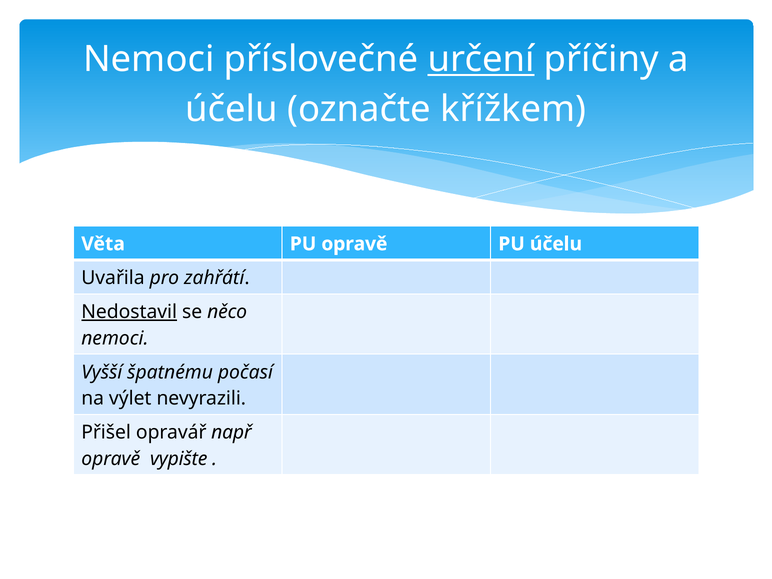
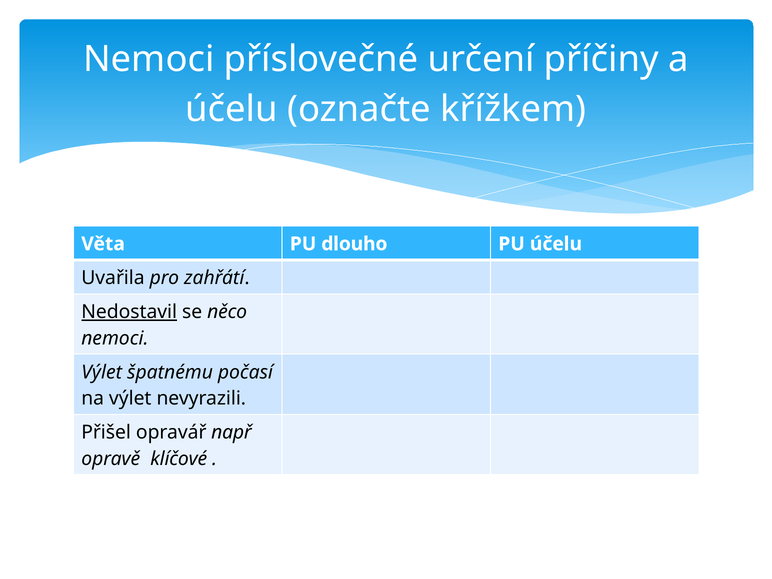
určení underline: present -> none (481, 59)
PU opravě: opravě -> dlouho (354, 244)
Vyšší: Vyšší -> Výlet (102, 372)
vypište: vypište -> klíčové (179, 459)
